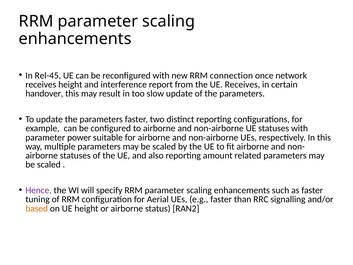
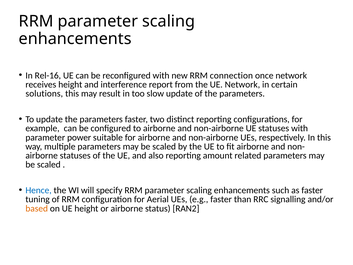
Rel-45: Rel-45 -> Rel-16 (48, 75)
UE Receives: Receives -> Network (242, 84)
handover: handover -> solutions (44, 94)
Hence colour: purple -> blue (39, 190)
